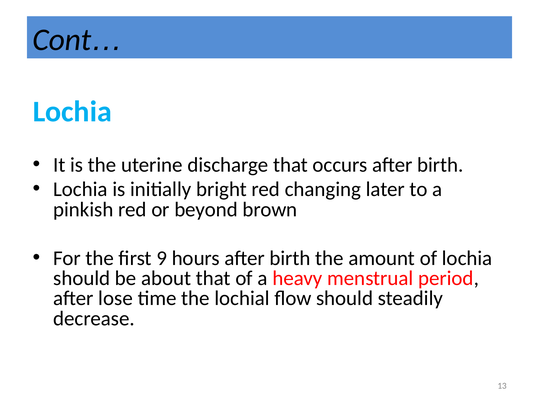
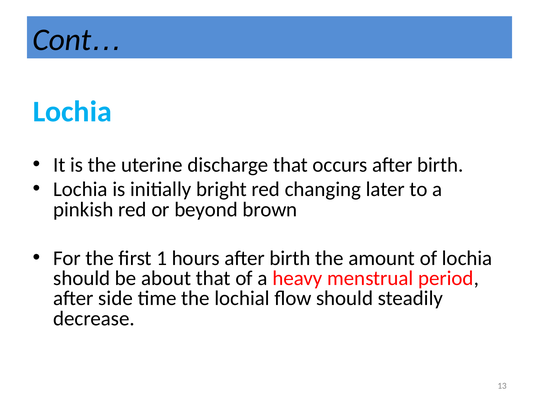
9: 9 -> 1 (162, 258)
lose: lose -> side (116, 299)
